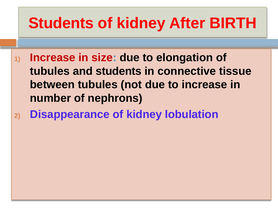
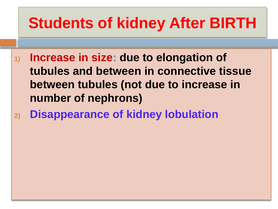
and students: students -> between (119, 71)
